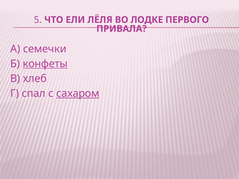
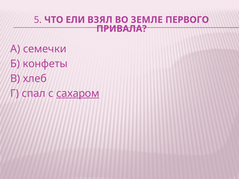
ЛЁЛЯ: ЛЁЛЯ -> ВЗЯЛ (100, 20)
ЛОДКЕ: ЛОДКЕ -> ЗЕМЛЕ (147, 20)
конфеты underline: present -> none (45, 64)
